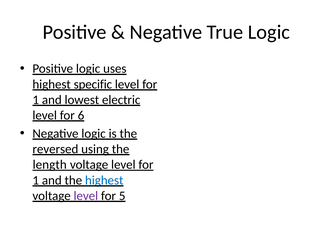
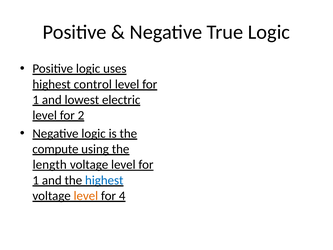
specific: specific -> control (93, 84)
6: 6 -> 2 (81, 115)
reversed: reversed -> compute (55, 149)
level colour: purple -> orange (86, 196)
5: 5 -> 4 (122, 196)
